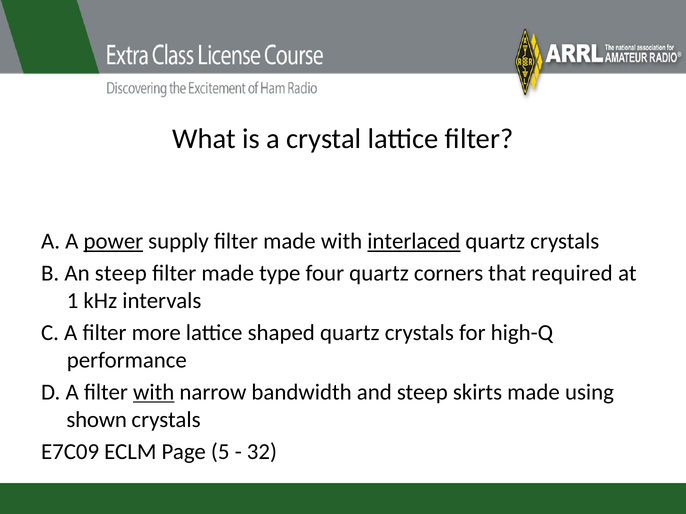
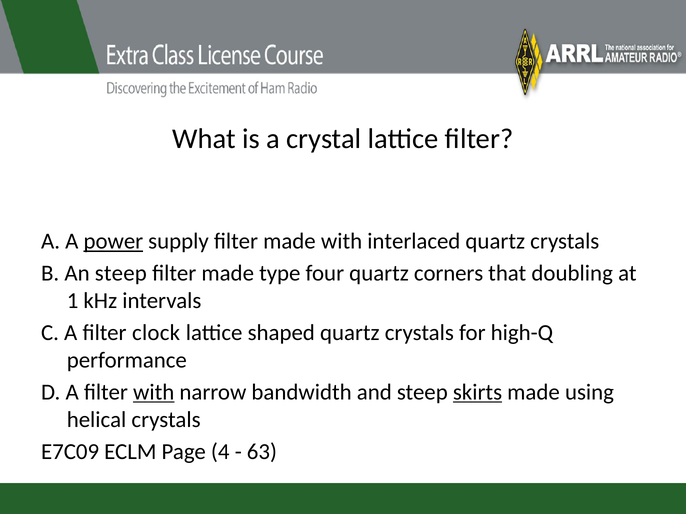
interlaced underline: present -> none (414, 242)
required: required -> doubling (572, 274)
more: more -> clock (156, 333)
skirts underline: none -> present (477, 393)
shown: shown -> helical (97, 420)
5: 5 -> 4 (220, 452)
32: 32 -> 63 (262, 452)
